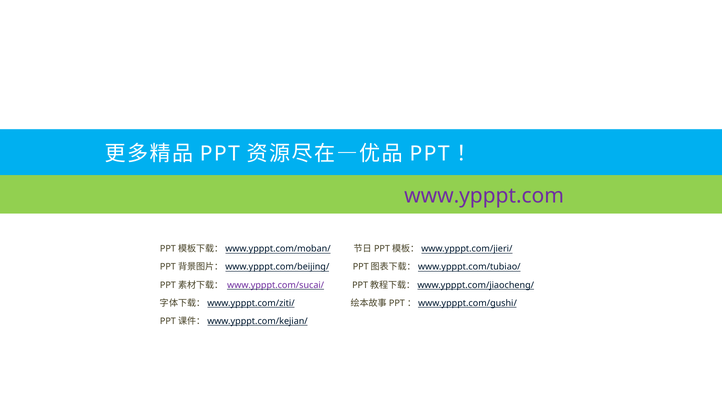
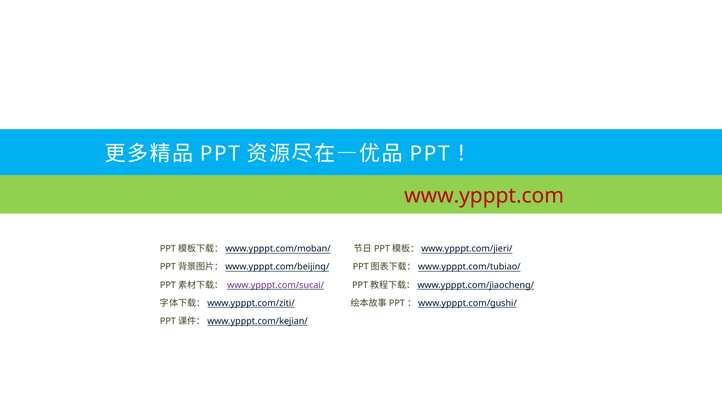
www.ypppt.com colour: purple -> red (484, 196)
